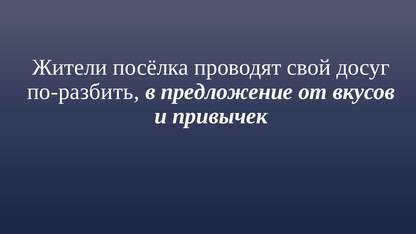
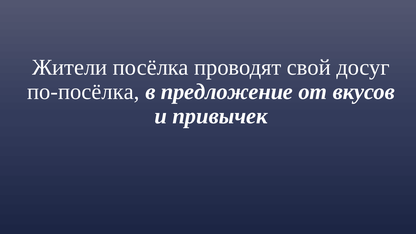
по-разбить: по-разбить -> по-посёлка (83, 92)
